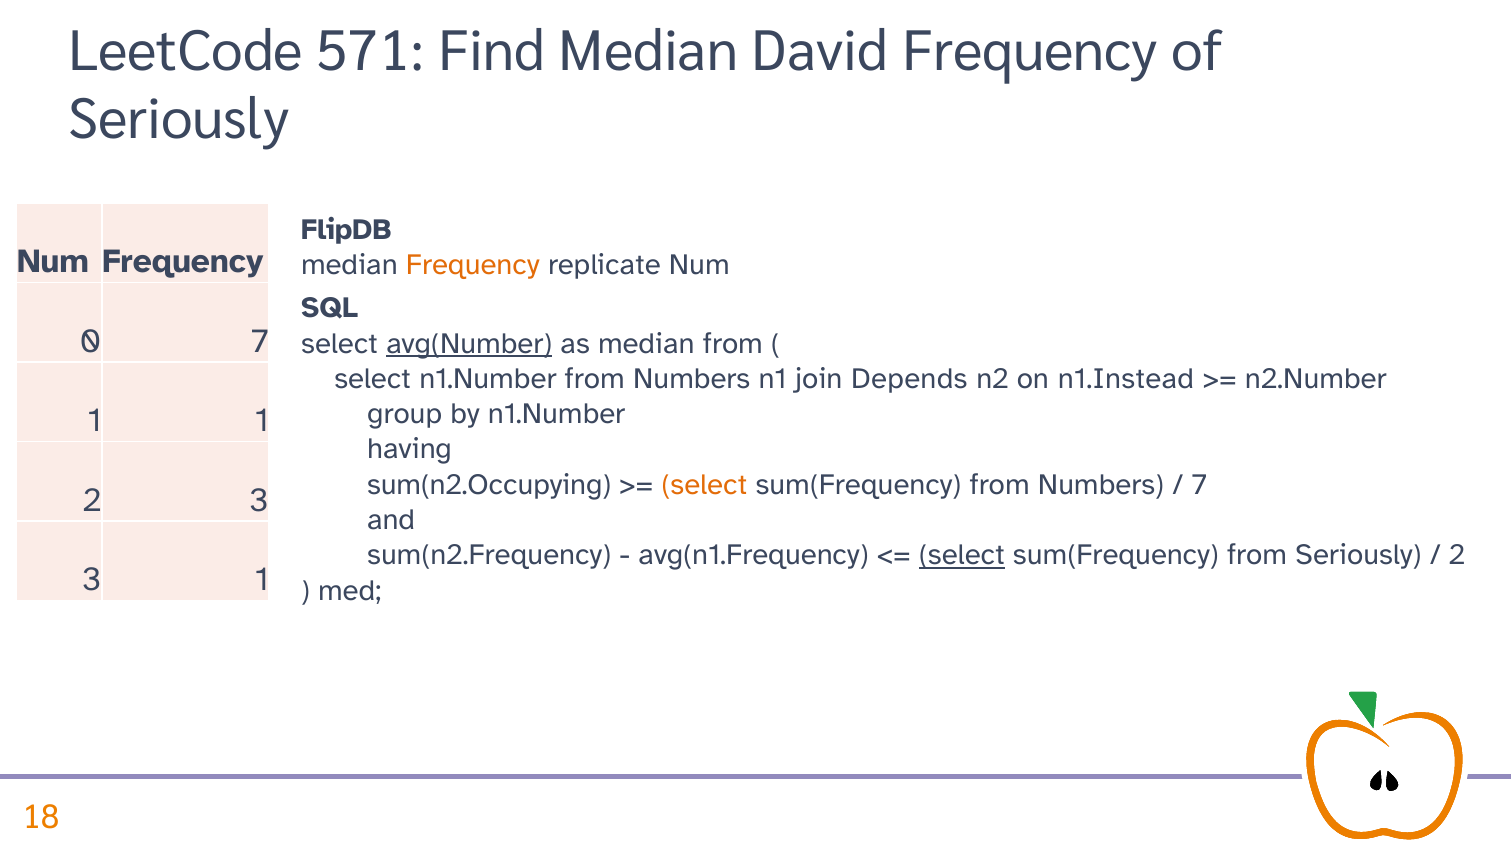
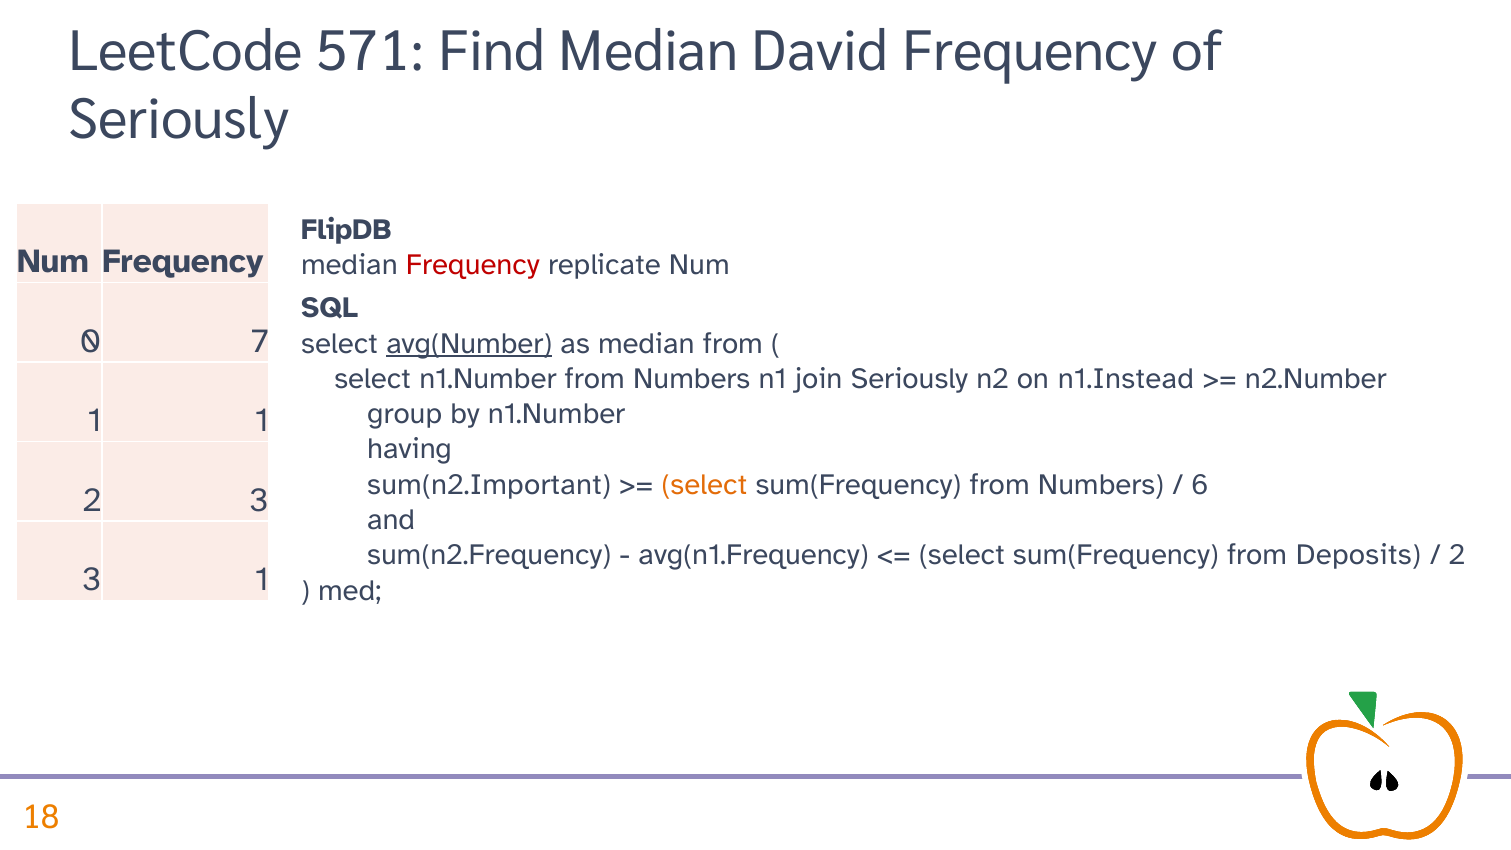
Frequency colour: orange -> red (473, 265)
join Depends: Depends -> Seriously (909, 379)
sum(n2.Occupying: sum(n2.Occupying -> sum(n2.Important (489, 485)
7: 7 -> 6 (1200, 485)
select underline: present -> none (962, 555)
from Seriously: Seriously -> Deposits (1358, 555)
